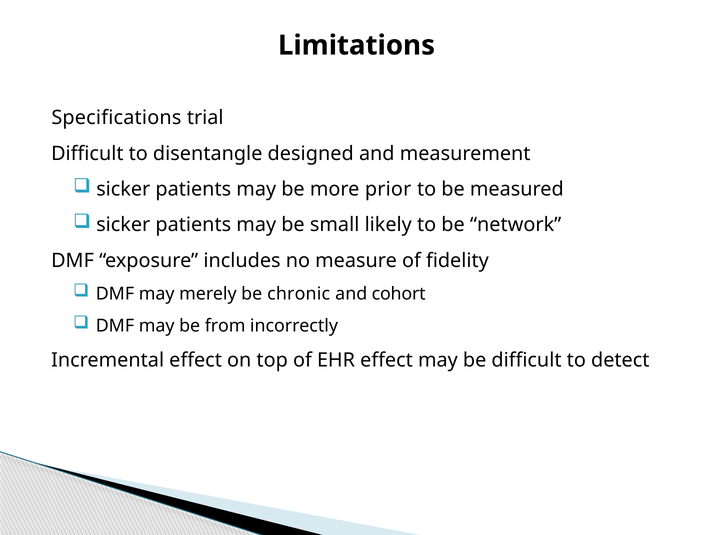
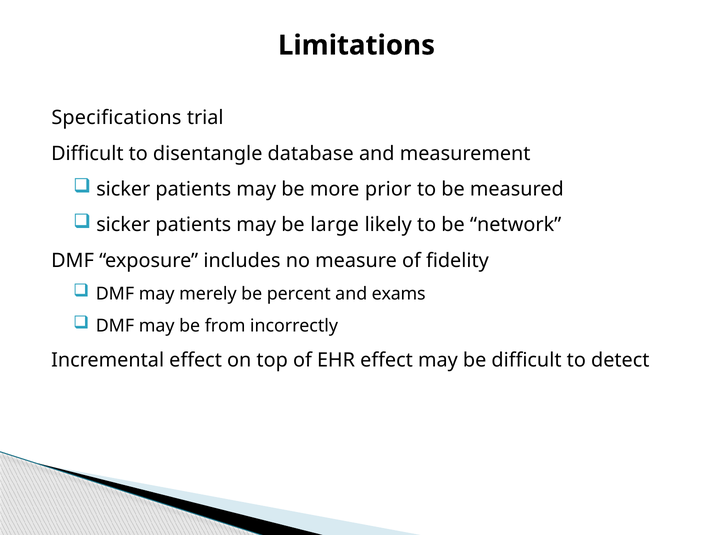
designed: designed -> database (311, 153)
small: small -> large (335, 225)
chronic: chronic -> percent (299, 294)
cohort: cohort -> exams (399, 294)
